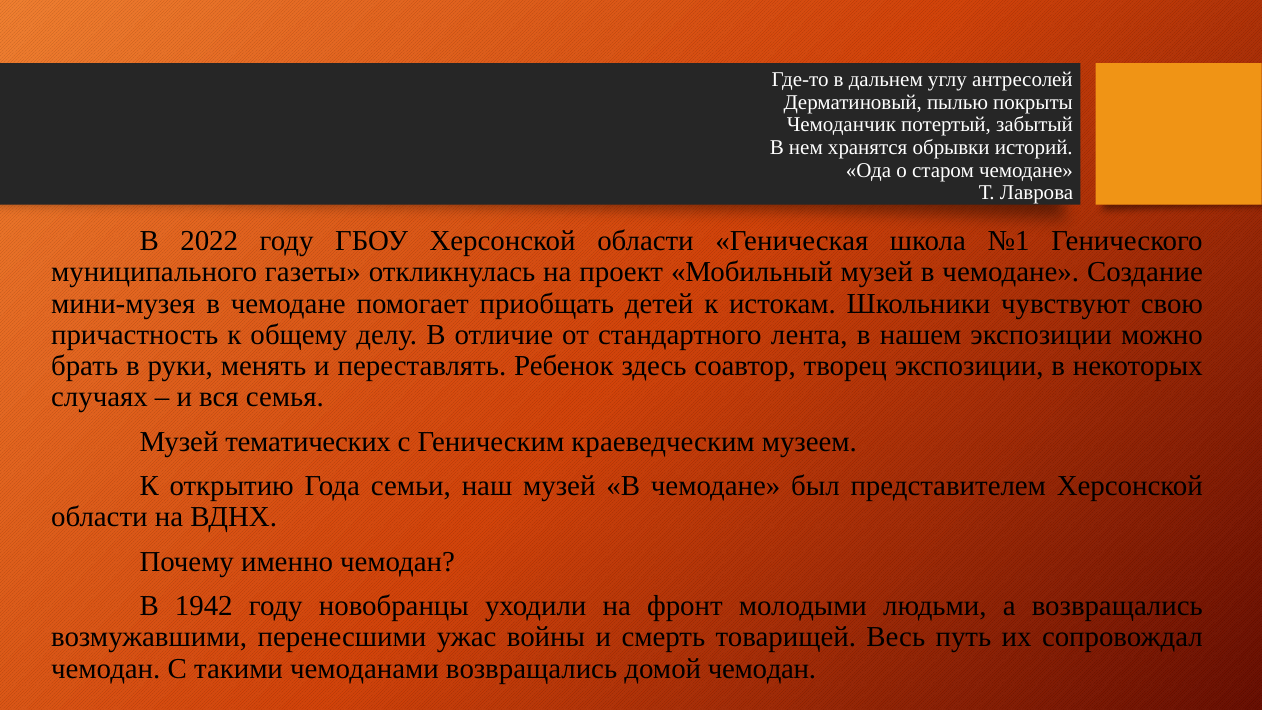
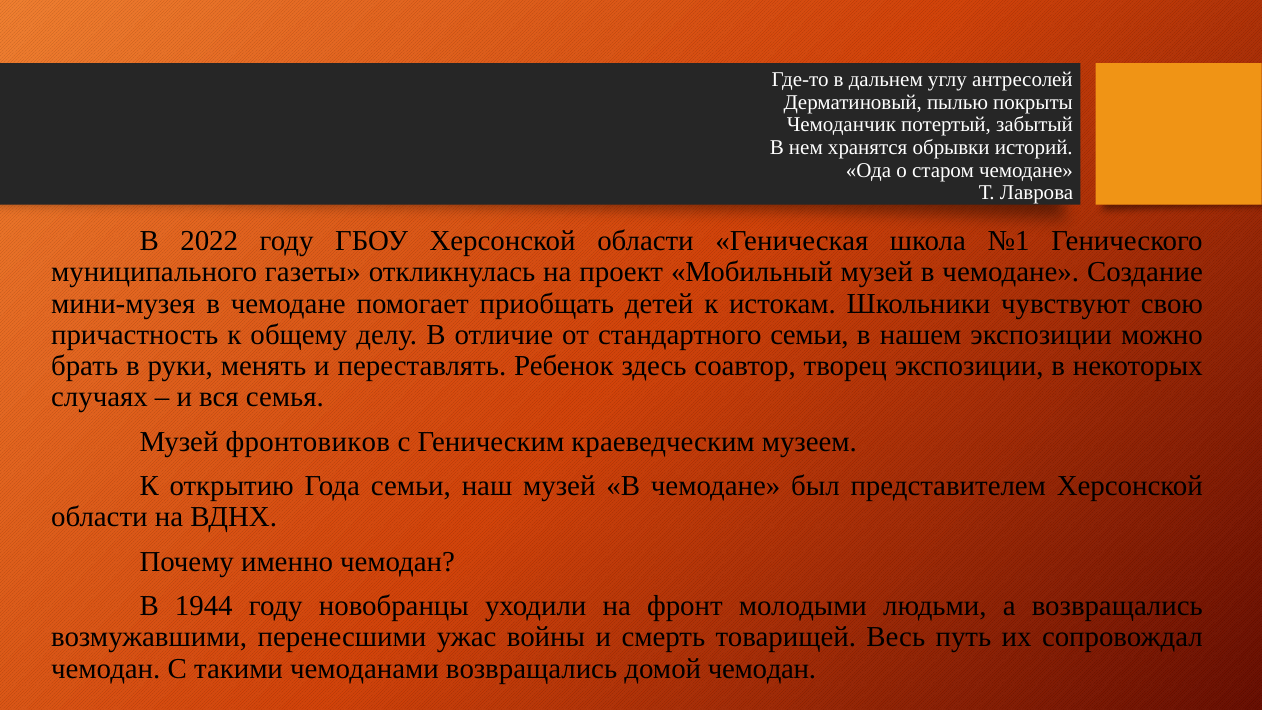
стандартного лента: лента -> семьи (809, 335)
тематических: тематических -> фронтовиков (308, 442)
1942: 1942 -> 1944 (204, 606)
